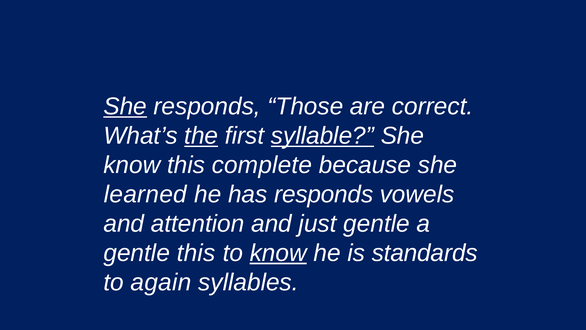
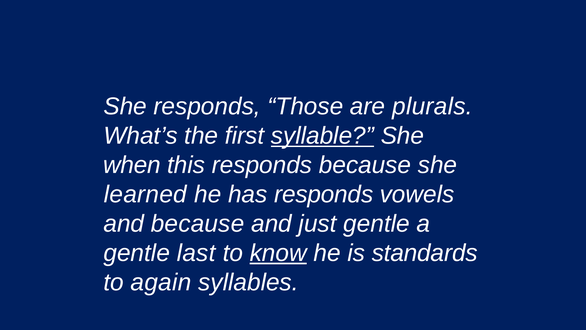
She underline: present -> none (125, 106)
correct: correct -> plurals (432, 106)
the underline: present -> none (201, 136)
know: know -> when (132, 165)
this complete: complete -> responds (262, 165)
and attention: attention -> because (198, 223)
gentle this: this -> last (196, 253)
